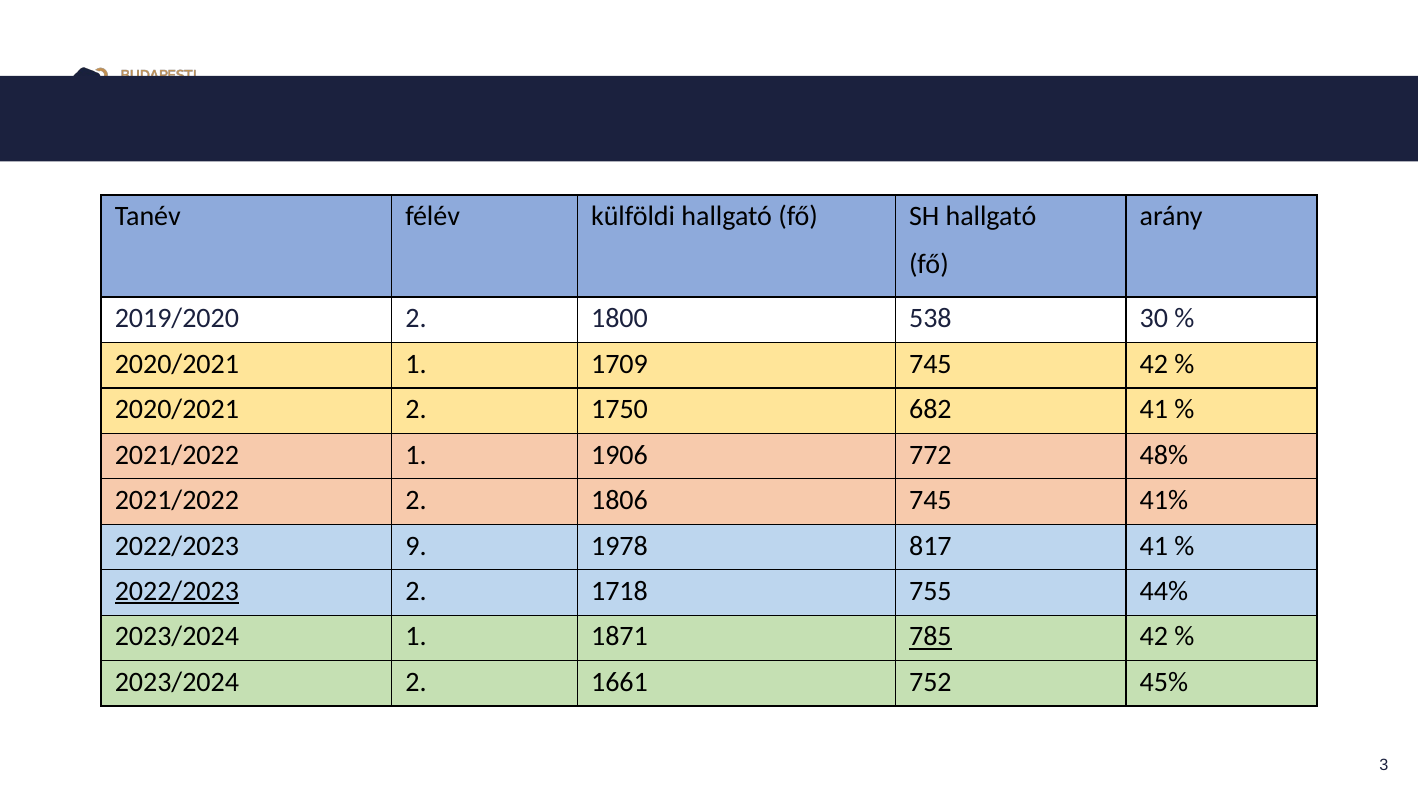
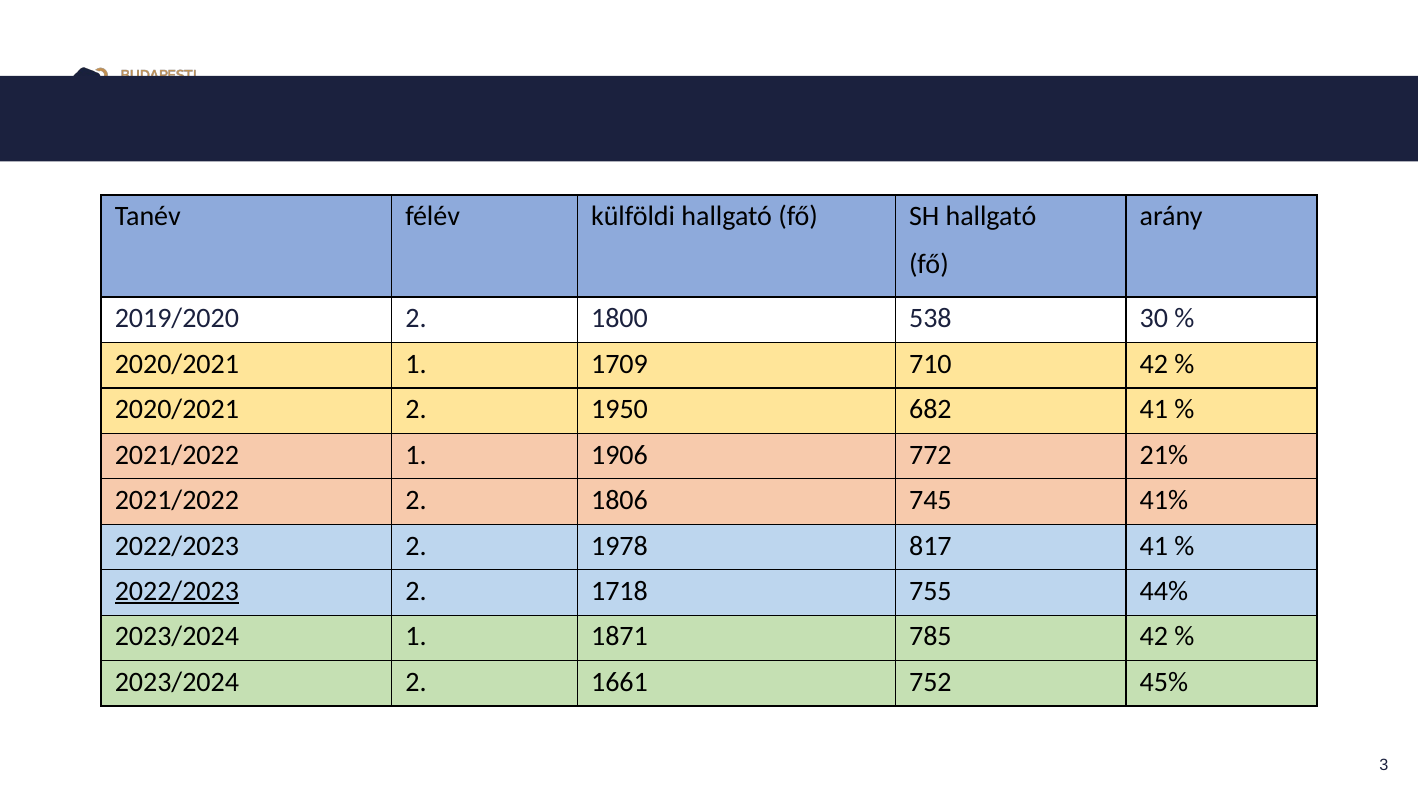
1709 745: 745 -> 710 (930, 364)
1750: 1750 -> 1950 (620, 409)
48%: 48% -> 21% (1164, 455)
9: 9 -> 2 (416, 546)
785 underline: present -> none (930, 636)
